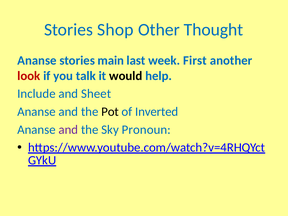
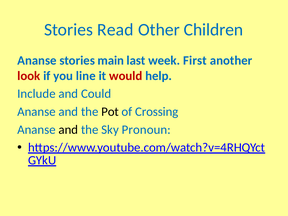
Shop: Shop -> Read (115, 30)
Thought: Thought -> Children (213, 30)
talk: talk -> line (86, 76)
would colour: black -> red (126, 76)
Sheet: Sheet -> Could (96, 94)
Inverted: Inverted -> Crossing (157, 112)
and colour: purple -> black (68, 130)
